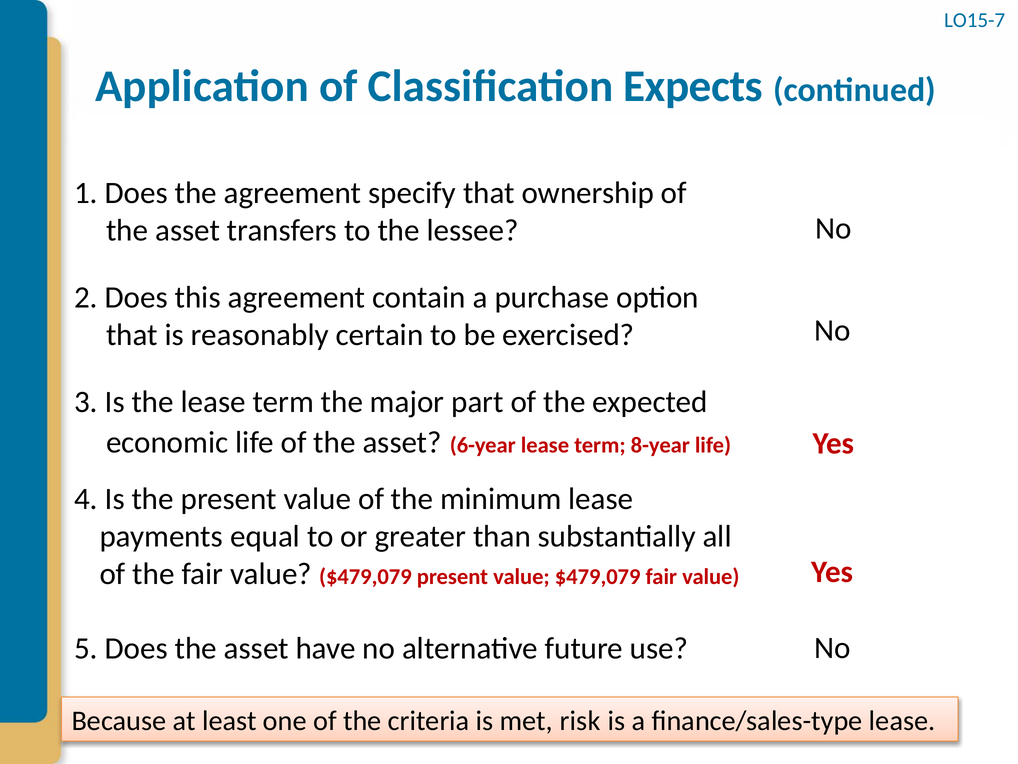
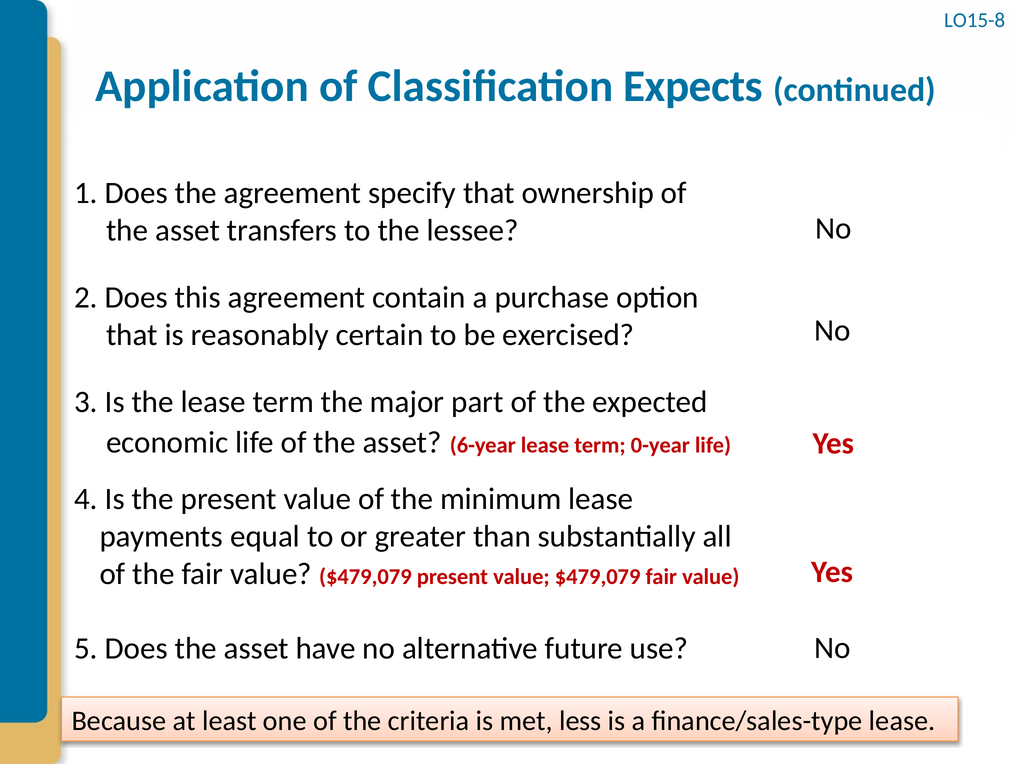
LO15-7: LO15-7 -> LO15-8 (975, 20)
8-year: 8-year -> 0-year (660, 445)
risk: risk -> less (580, 720)
